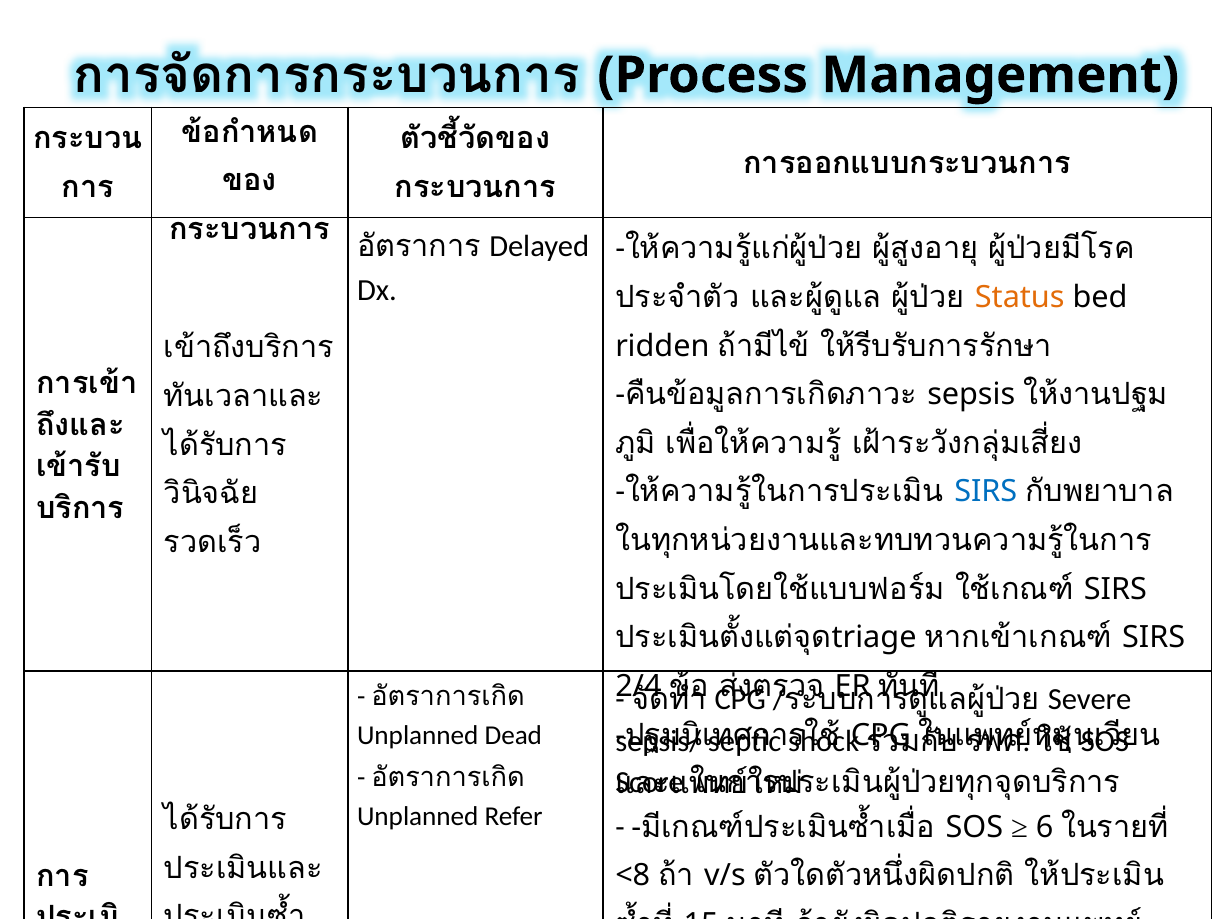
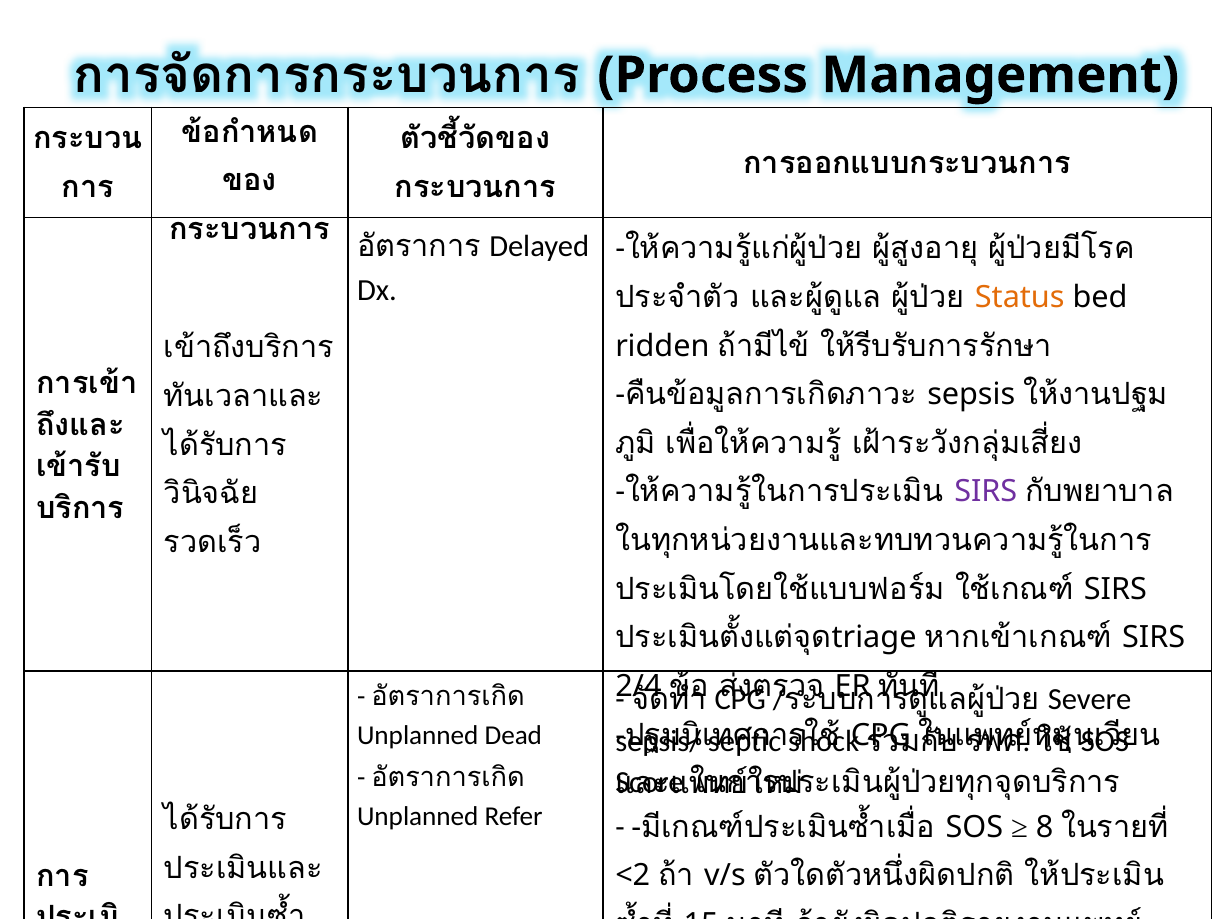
SIRS colour: blue -> purple (986, 492)
6: 6 -> 8 (1045, 827)
<8: <8 -> <2 (633, 876)
